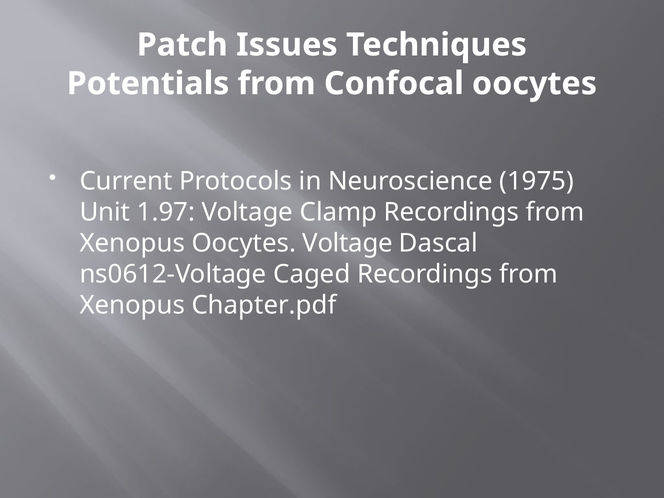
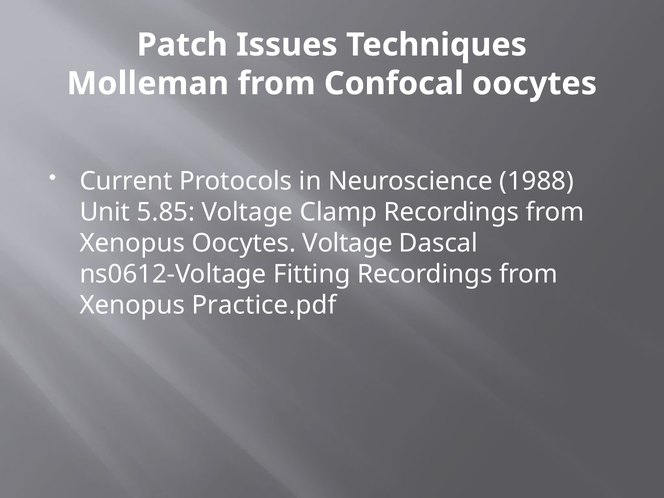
Potentials: Potentials -> Molleman (148, 84)
1975: 1975 -> 1988 (537, 181)
1.97: 1.97 -> 5.85 (166, 212)
Caged: Caged -> Fitting (312, 274)
Chapter.pdf: Chapter.pdf -> Practice.pdf (264, 305)
